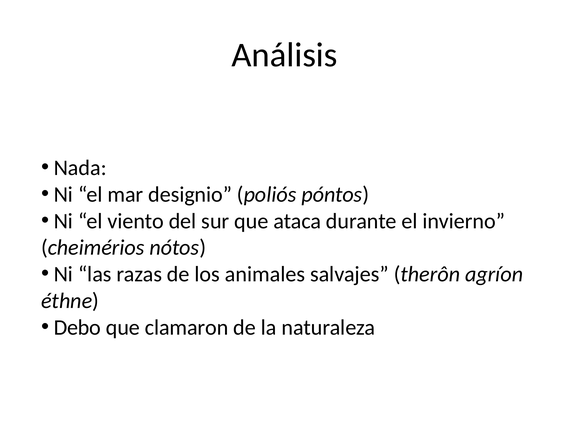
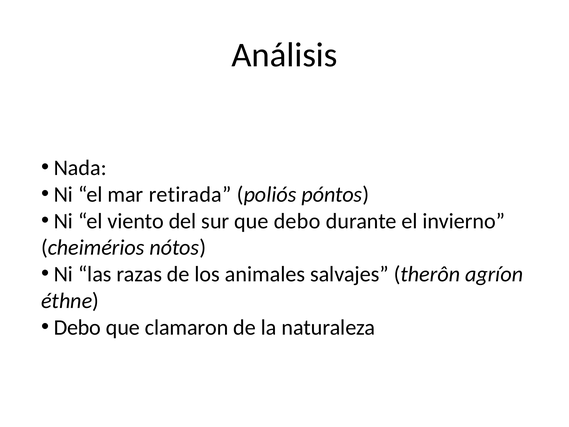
designio: designio -> retirada (190, 194)
que ataca: ataca -> debo (297, 221)
